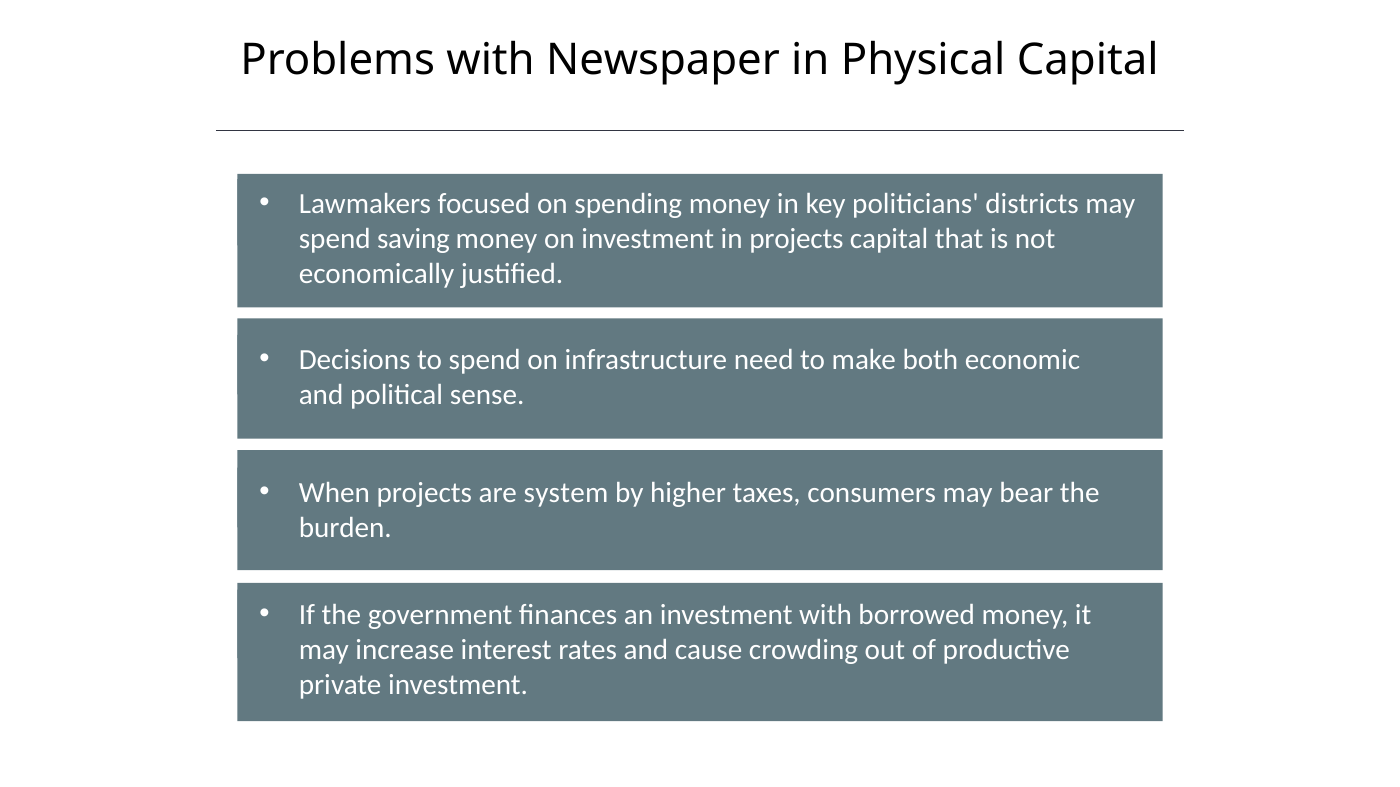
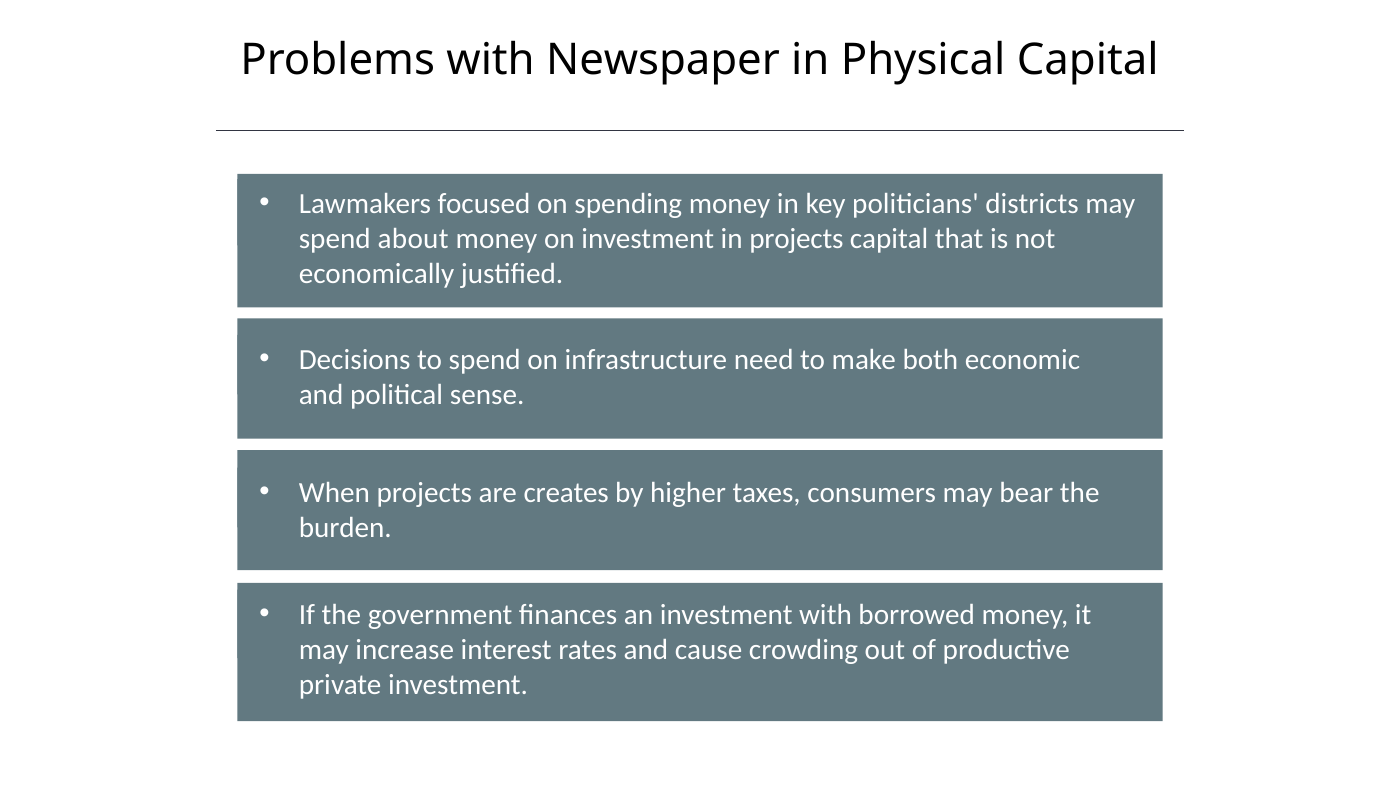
saving: saving -> about (413, 239)
system: system -> creates (566, 493)
